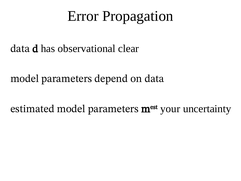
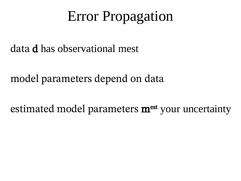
clear: clear -> mest (129, 49)
